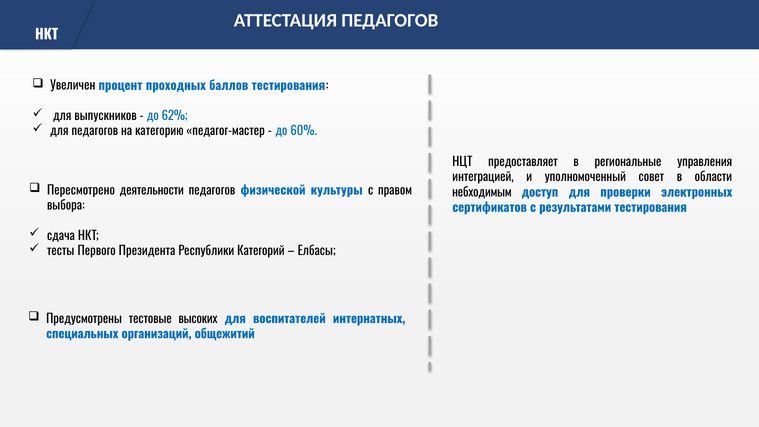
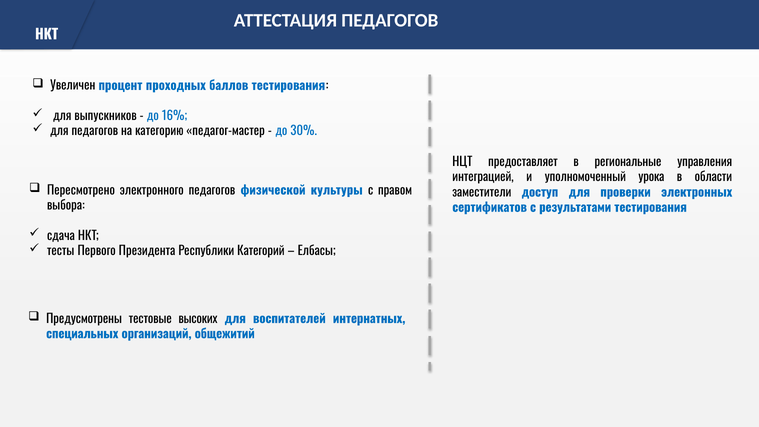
62%: 62% -> 16% (175, 116)
60%: 60% -> 30% (304, 131)
совет: совет -> урока (651, 177)
деятельности: деятельности -> электронного (152, 190)
небходимым: небходимым -> заместители (482, 192)
